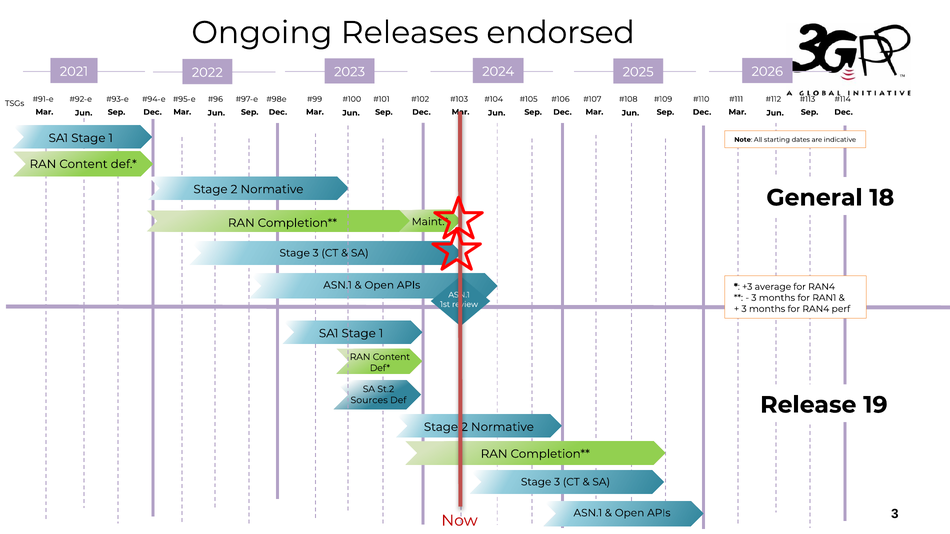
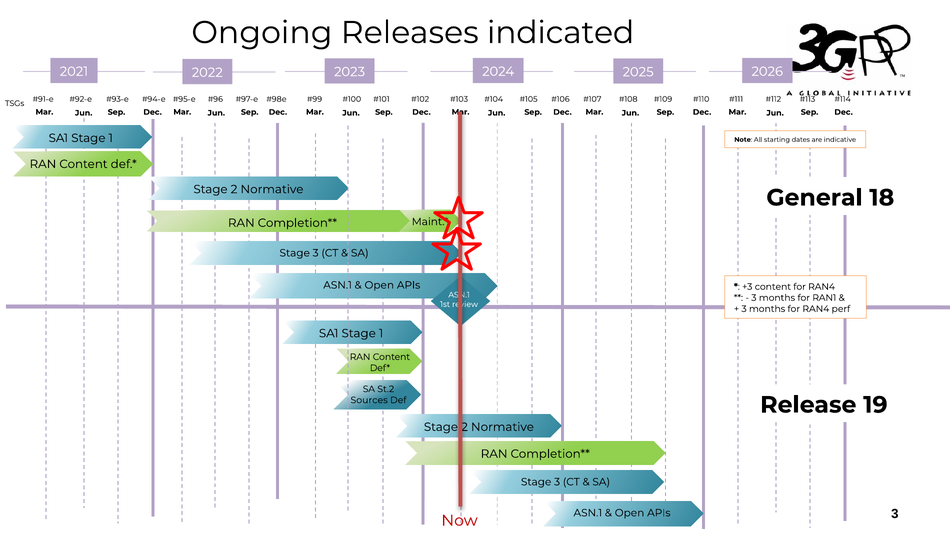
endorsed: endorsed -> indicated (561, 33)
+3 average: average -> content (773, 287)
